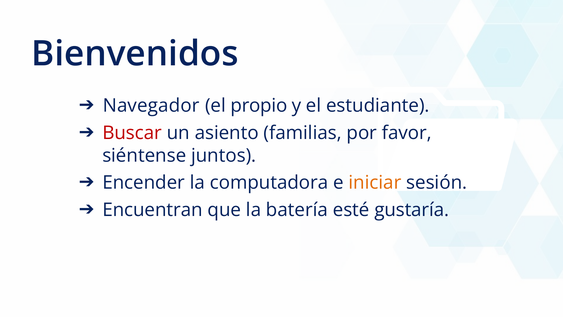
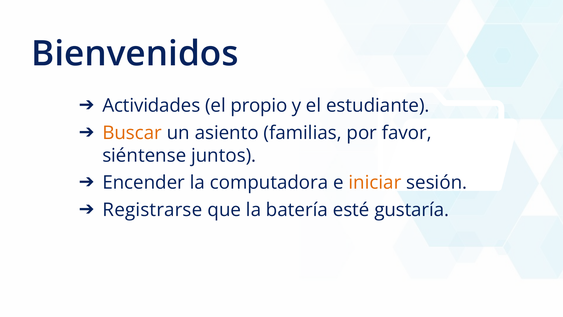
Navegador: Navegador -> Actividades (151, 106)
Buscar colour: red -> orange (132, 133)
Encuentran: Encuentran -> Registrarse (152, 210)
